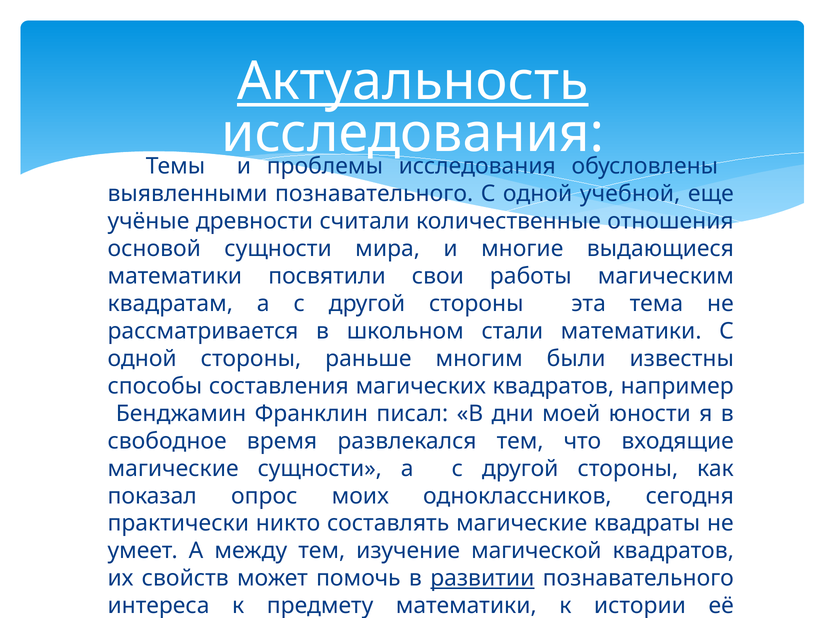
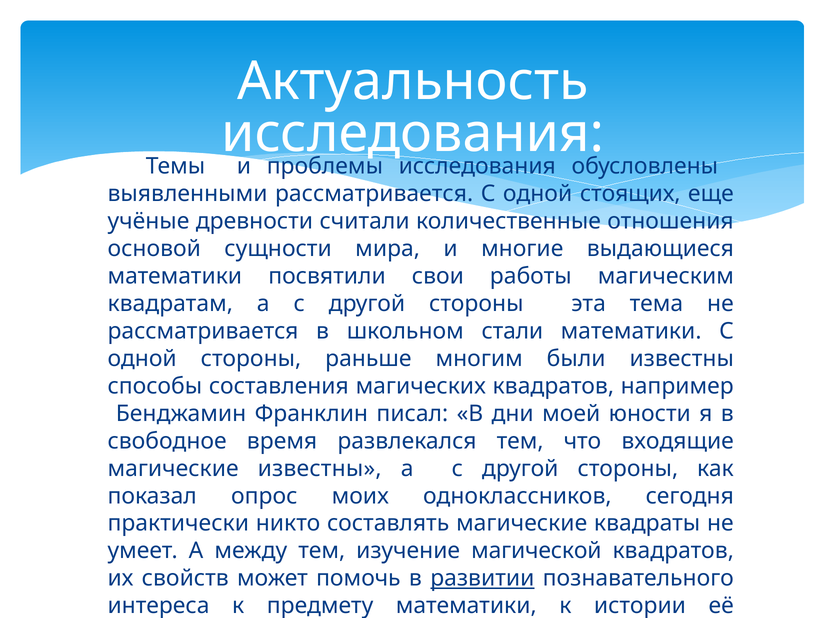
Актуальность underline: present -> none (413, 82)
выявленными познавательного: познавательного -> рассматривается (374, 194)
учебной: учебной -> стоящих (630, 194)
магические сущности: сущности -> известны (320, 468)
